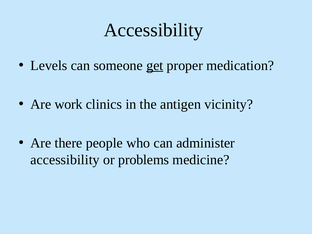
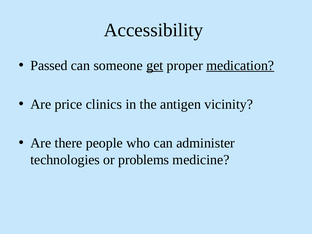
Levels: Levels -> Passed (49, 65)
medication underline: none -> present (240, 65)
work: work -> price (69, 104)
accessibility: accessibility -> technologies (65, 160)
